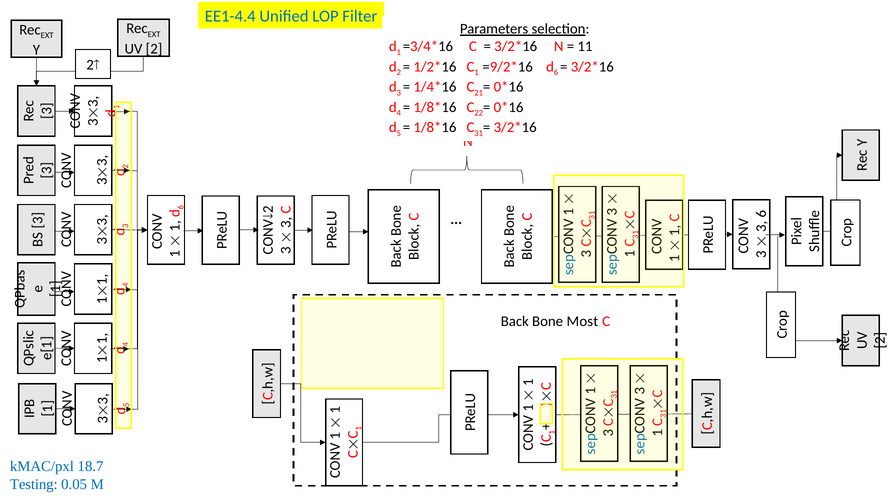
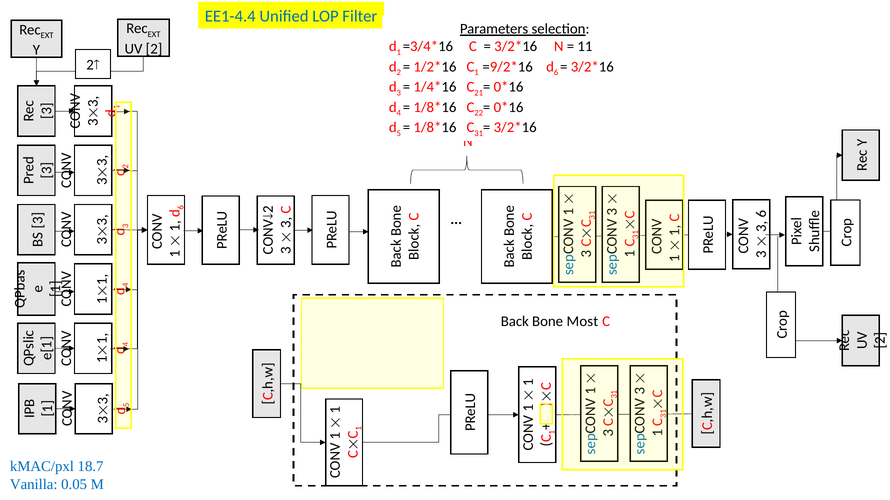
Testing: Testing -> Vanilla (34, 485)
